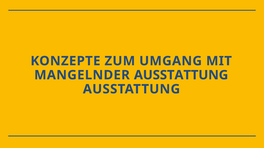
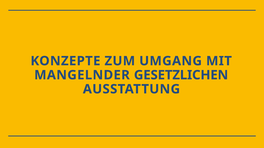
MANGELNDER AUSSTATTUNG: AUSSTATTUNG -> GESETZLICHEN (181, 75)
